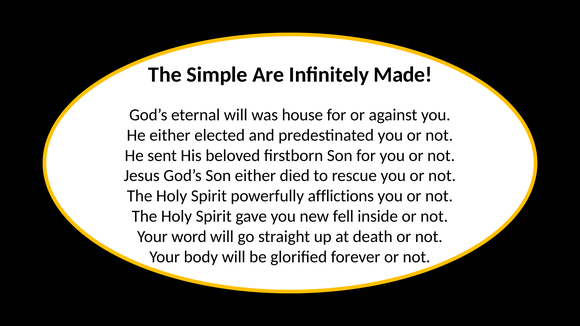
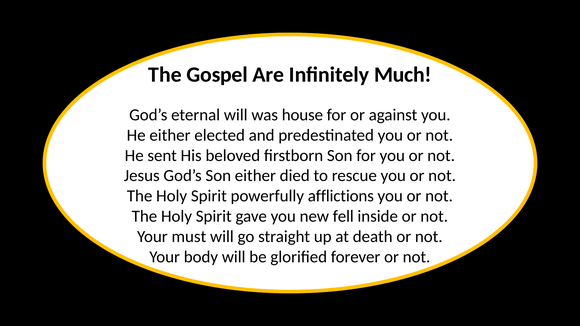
Simple: Simple -> Gospel (217, 75)
Made: Made -> Much (403, 75)
word: word -> must (189, 237)
